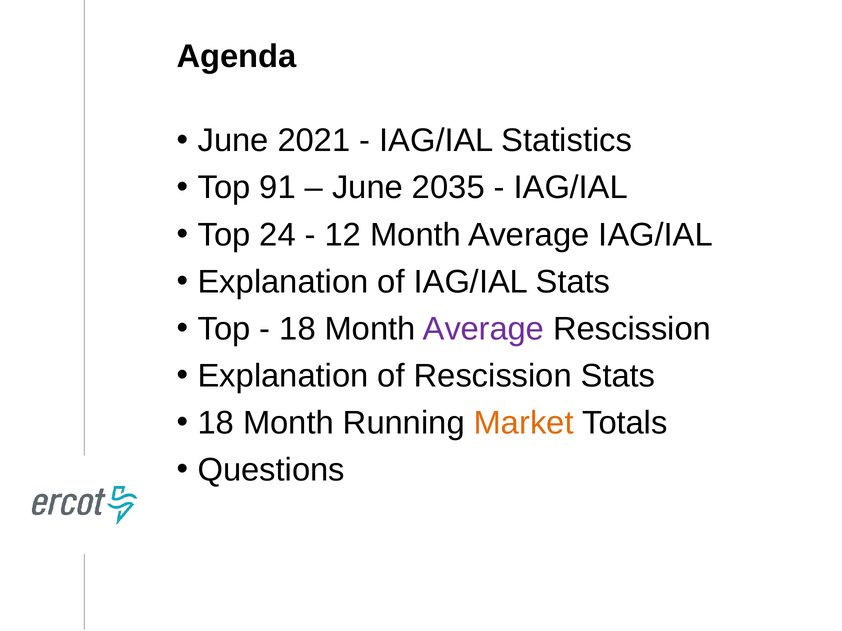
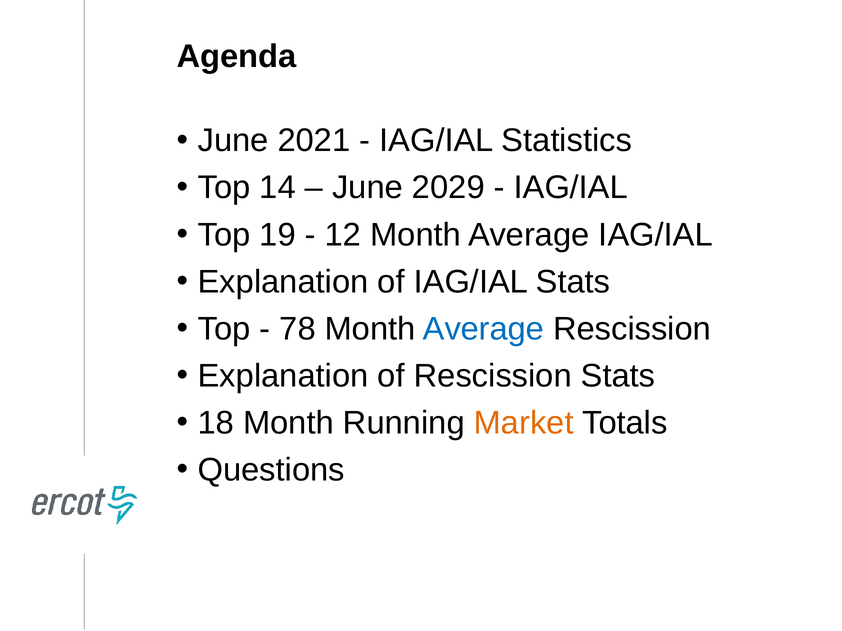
91: 91 -> 14 (278, 188)
2035: 2035 -> 2029 (448, 188)
24: 24 -> 19 (278, 235)
18: 18 -> 78 (298, 329)
Average colour: purple -> blue (484, 329)
